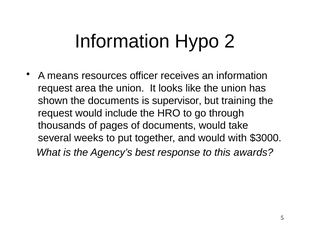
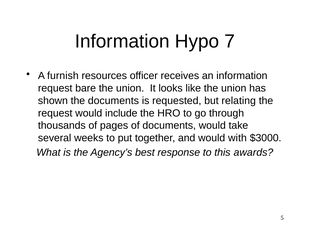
2: 2 -> 7 (230, 41)
means: means -> furnish (63, 76)
area: area -> bare (86, 88)
supervisor: supervisor -> requested (177, 100)
training: training -> relating (239, 100)
